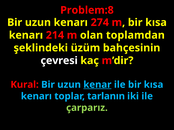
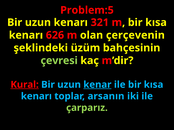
Problem:8: Problem:8 -> Problem:5 (87, 10)
274: 274 -> 321 (100, 23)
214: 214 -> 626 (55, 35)
toplamdan: toplamdan -> çerçevenin (135, 35)
çevresi colour: white -> light green (59, 61)
Kural underline: none -> present (25, 85)
tarlanın: tarlanın -> arsanın (106, 97)
